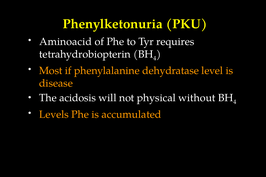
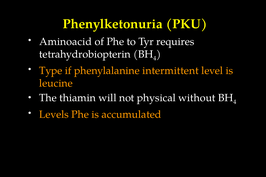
Most: Most -> Type (51, 71)
dehydratase: dehydratase -> intermittent (171, 71)
disease: disease -> leucine (56, 83)
acidosis: acidosis -> thiamin (78, 98)
